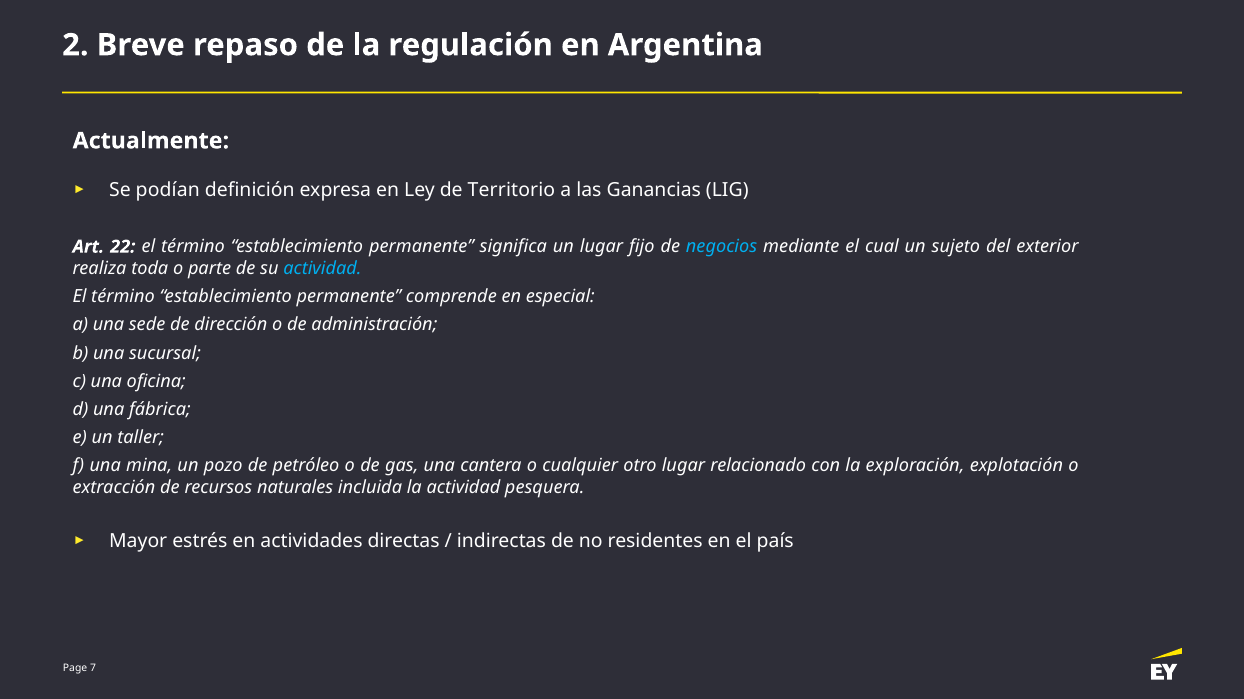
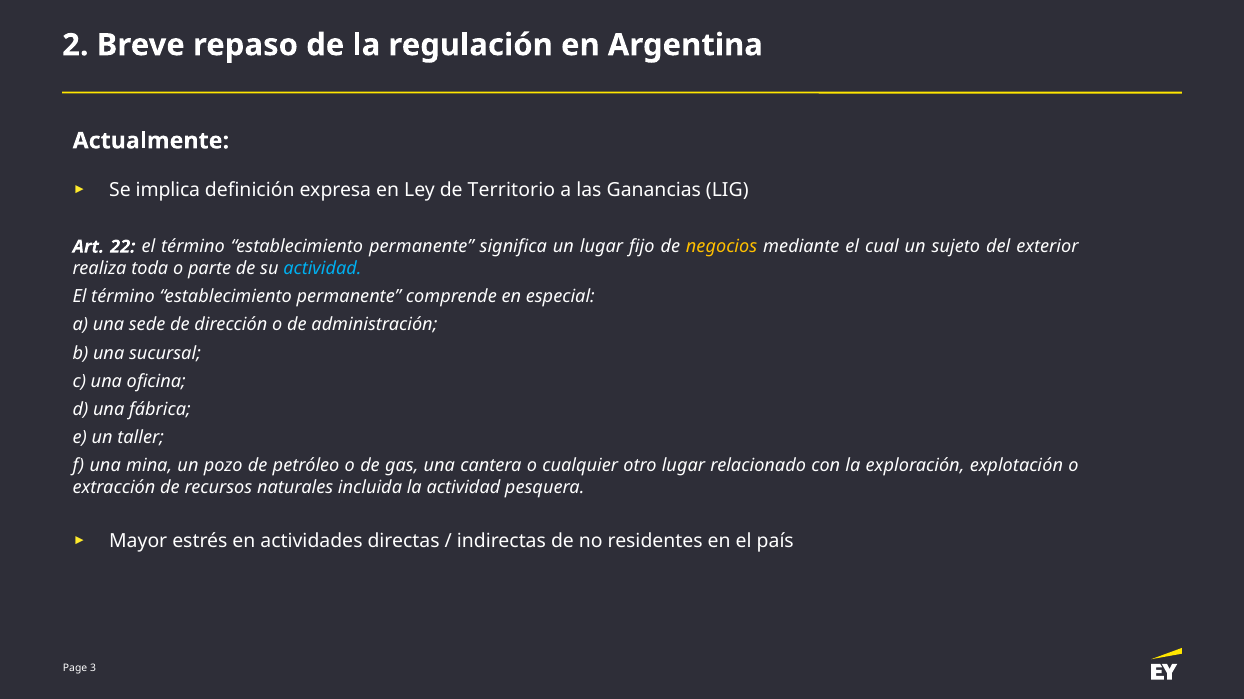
podían: podían -> implica (168, 190)
negocios colour: light blue -> yellow (722, 247)
7: 7 -> 3 (93, 669)
